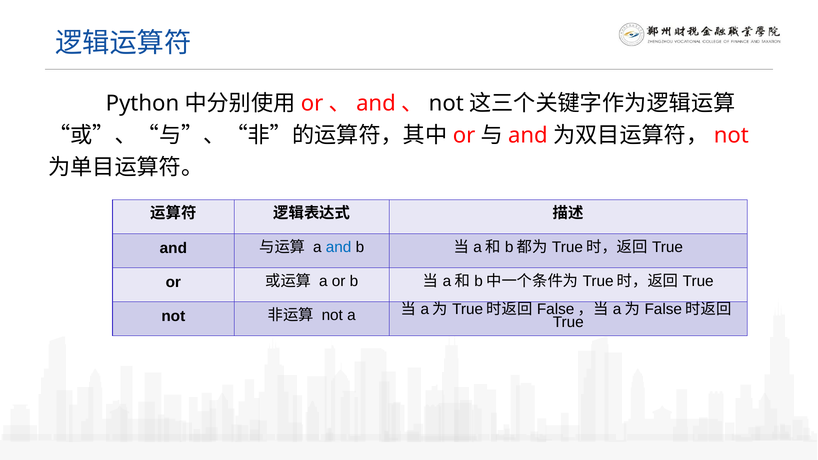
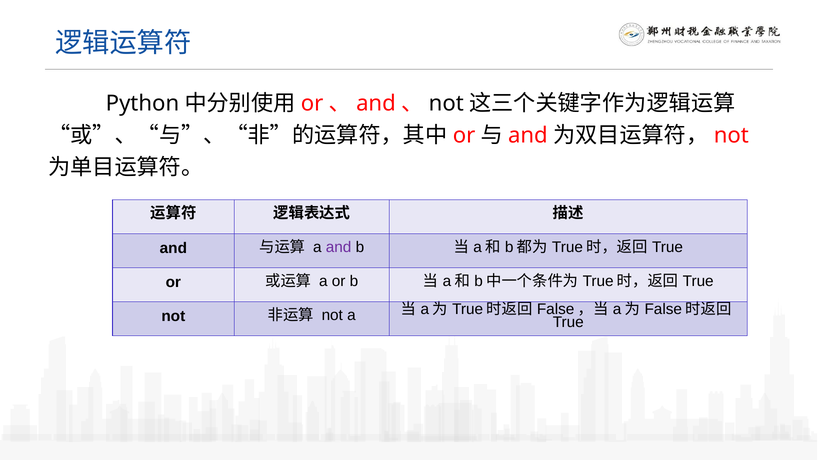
and colour: blue -> purple (339, 247)
